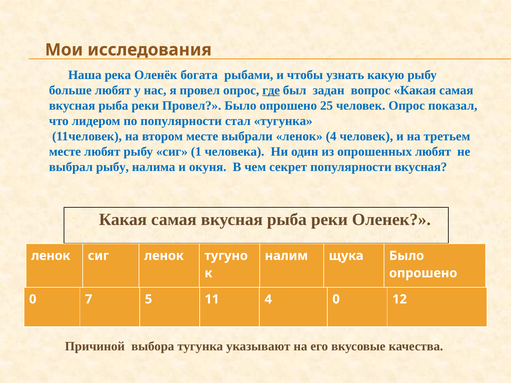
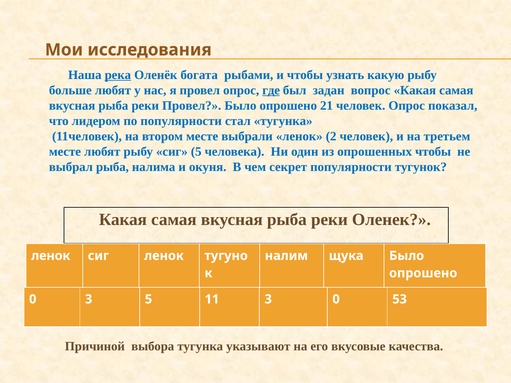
река underline: none -> present (118, 75)
25: 25 -> 21 (327, 106)
ленок 4: 4 -> 2 (331, 136)
сиг 1: 1 -> 5 (196, 152)
опрошенных любят: любят -> чтобы (433, 152)
выбрал рыбу: рыбу -> рыба (112, 167)
популярности вкусная: вкусная -> тугунок (421, 167)
0 7: 7 -> 3 (89, 299)
11 4: 4 -> 3 (268, 299)
12: 12 -> 53 (400, 299)
